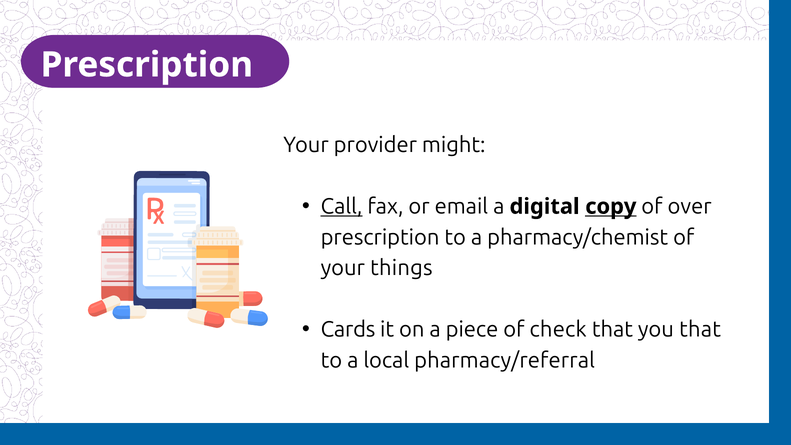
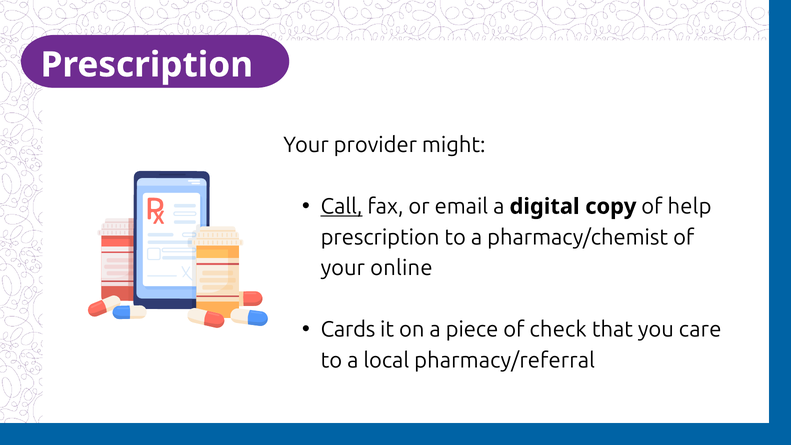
copy underline: present -> none (611, 206)
over: over -> help (690, 206)
things: things -> online (401, 268)
you that: that -> care (700, 330)
